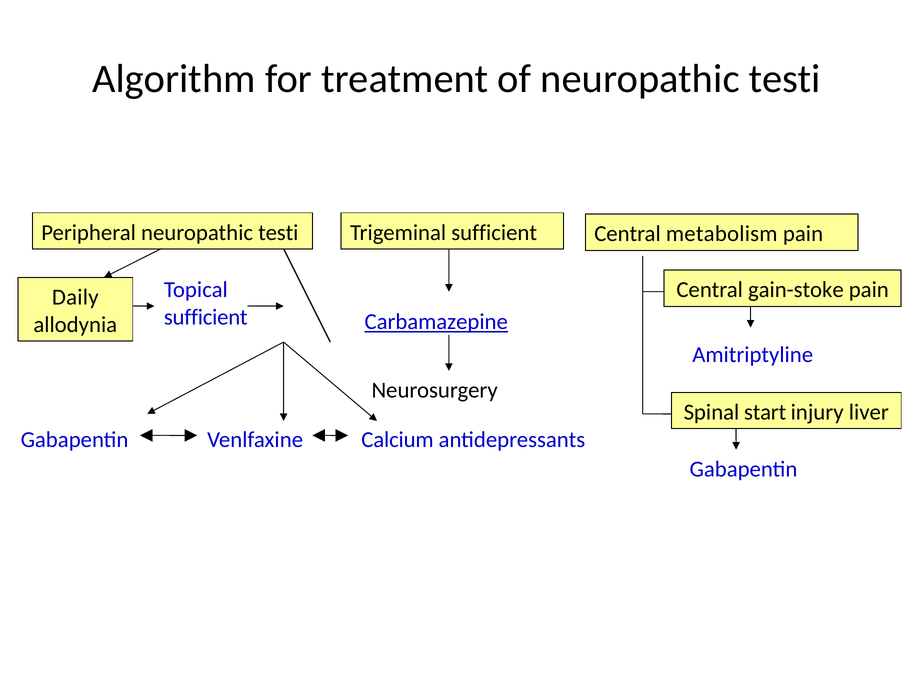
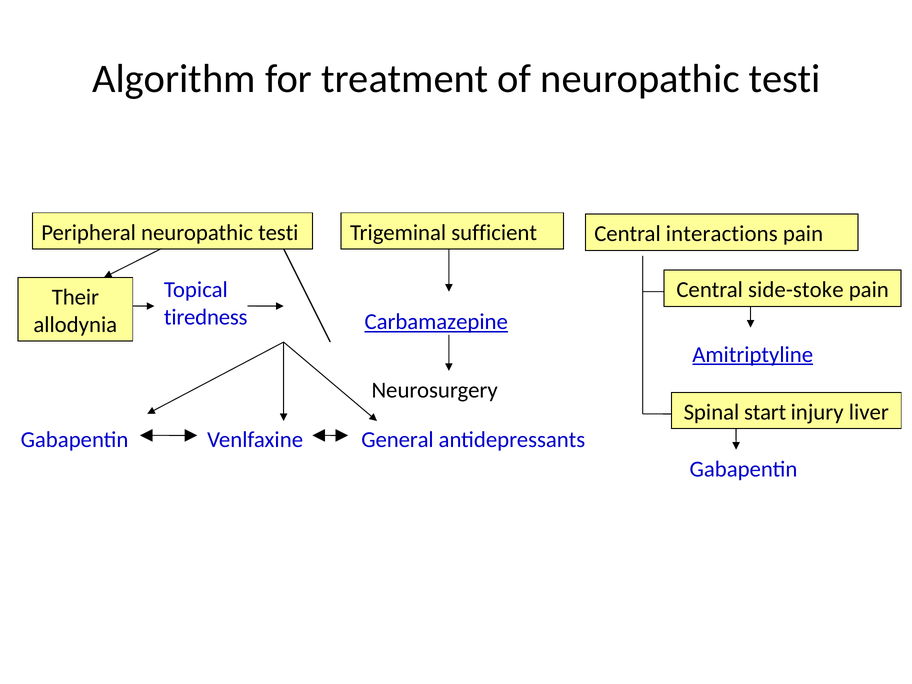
metabolism: metabolism -> interactions (722, 234)
gain-stoke: gain-stoke -> side-stoke (796, 290)
Daily: Daily -> Their (75, 297)
sufficient: sufficient -> tiredness (206, 317)
Amitriptyline underline: none -> present (753, 355)
Calcium: Calcium -> General (397, 440)
